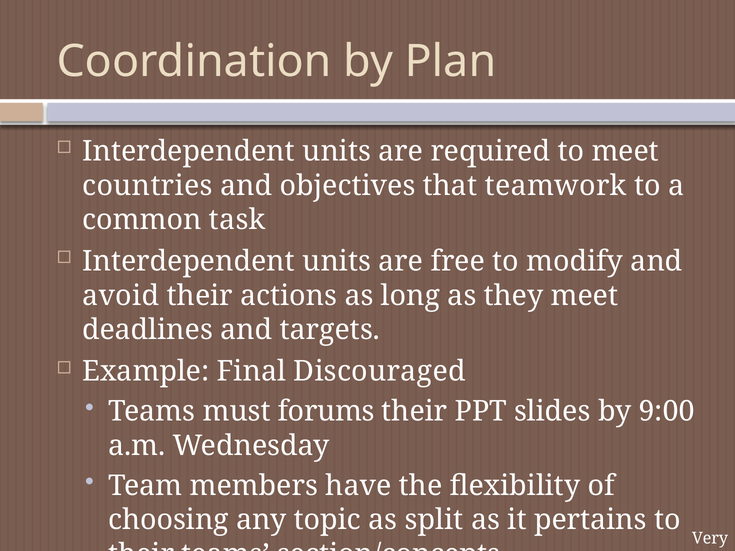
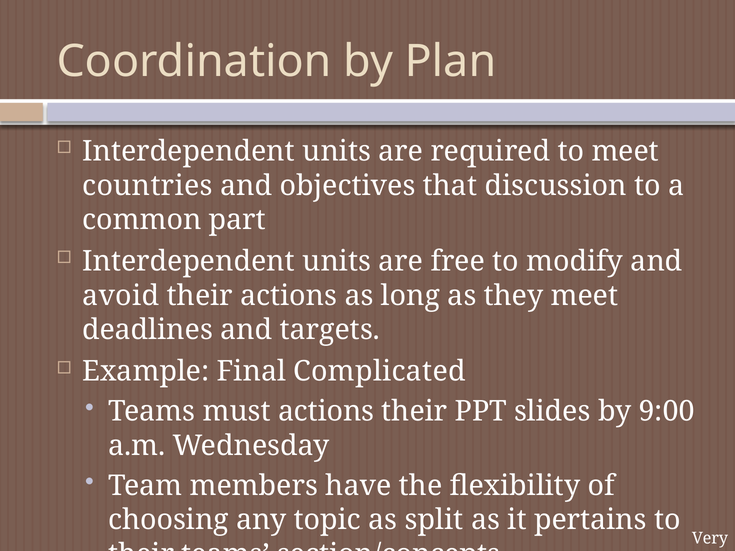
teamwork: teamwork -> discussion (556, 186)
task: task -> part (237, 220)
Discouraged: Discouraged -> Complicated (380, 372)
must forums: forums -> actions (326, 412)
